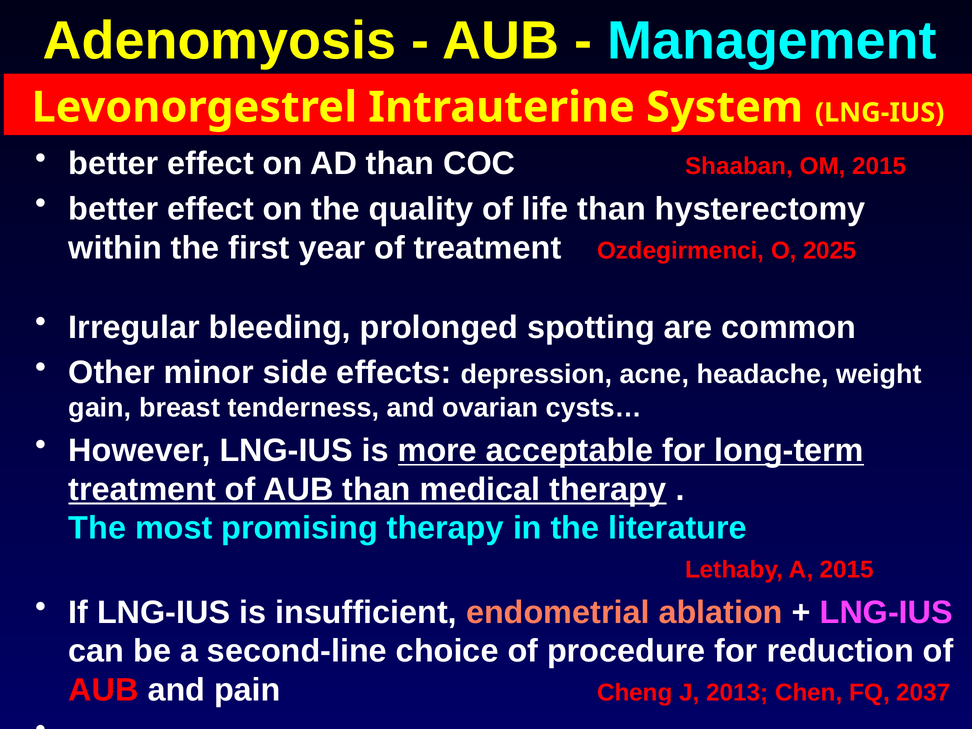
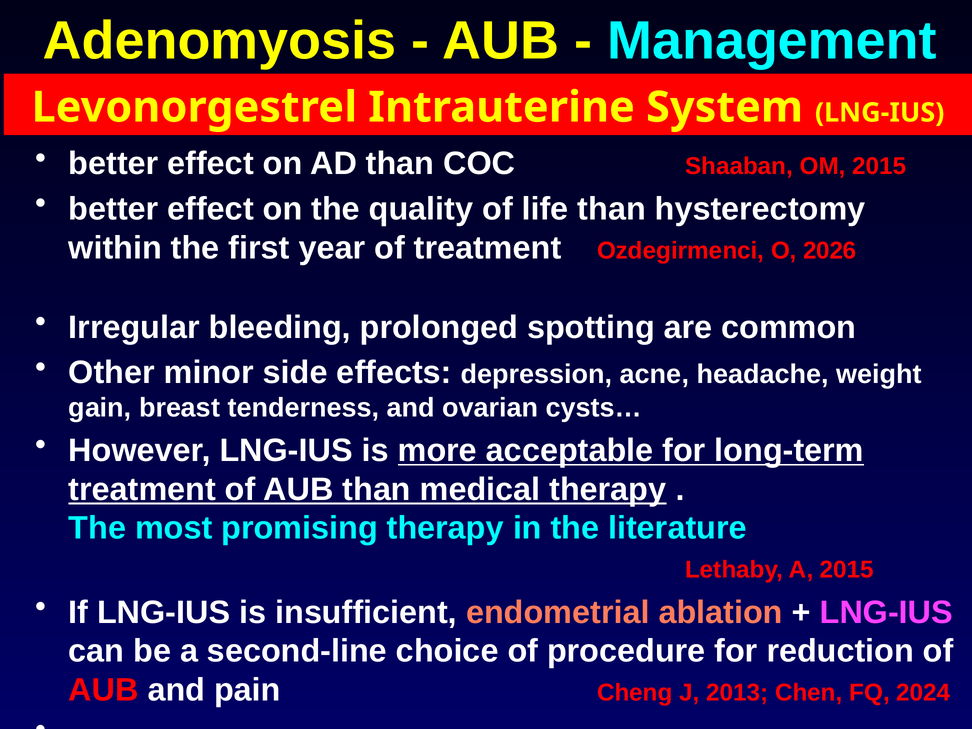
2025: 2025 -> 2026 (830, 251)
2037: 2037 -> 2024 (923, 693)
